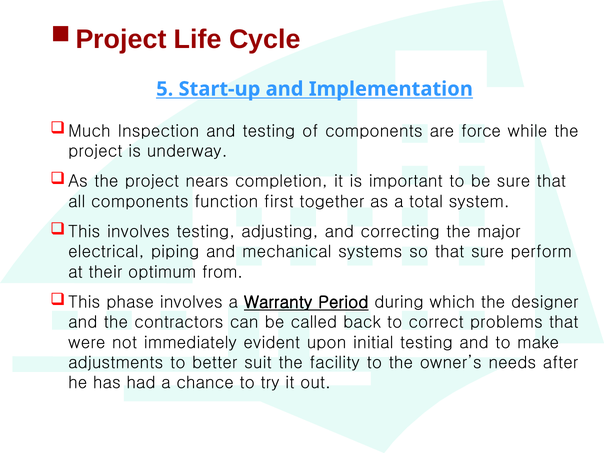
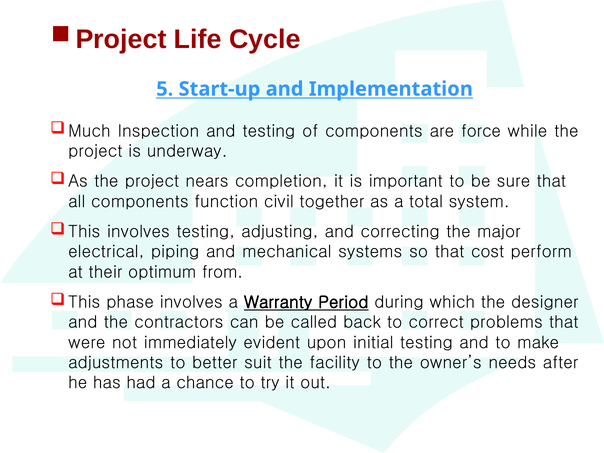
first: first -> civil (279, 202)
that sure: sure -> cost (488, 252)
